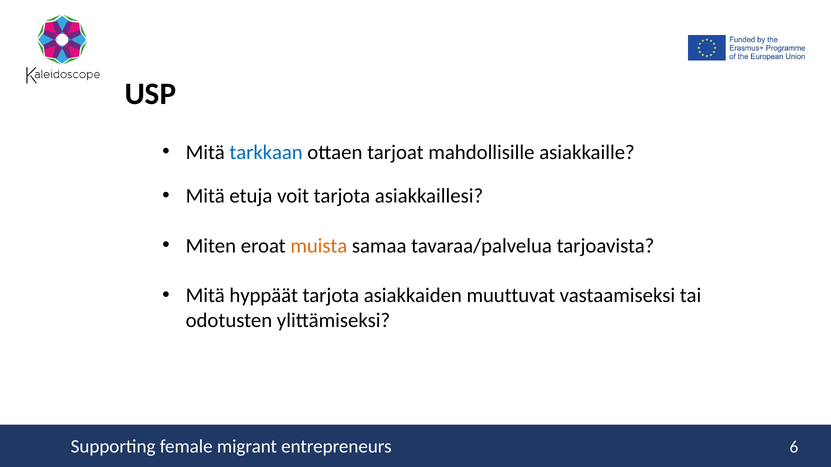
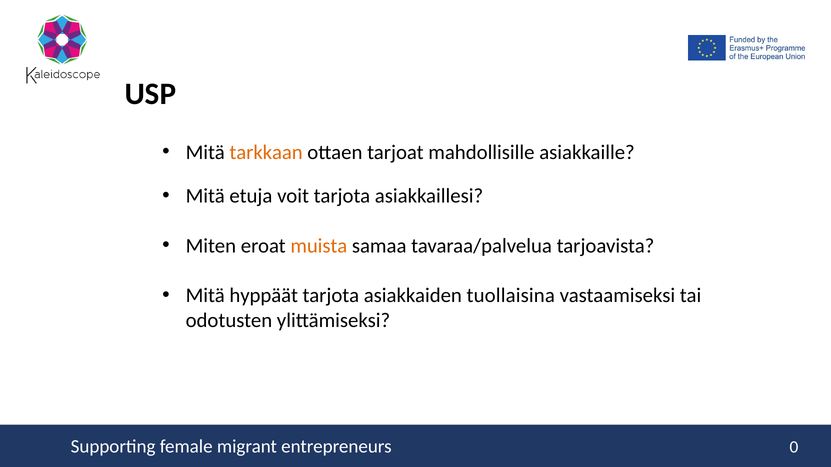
tarkkaan colour: blue -> orange (266, 152)
muuttuvat: muuttuvat -> tuollaisina (511, 296)
6: 6 -> 0 (794, 447)
